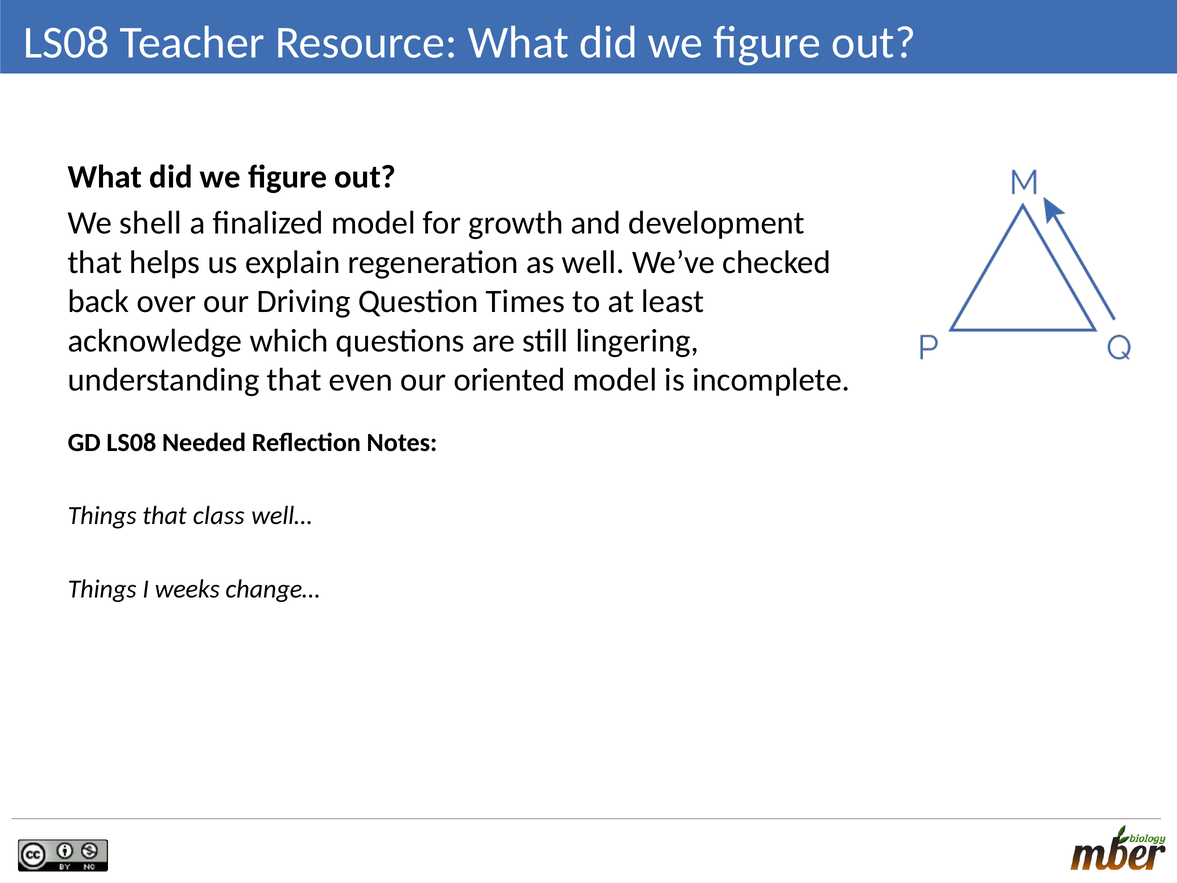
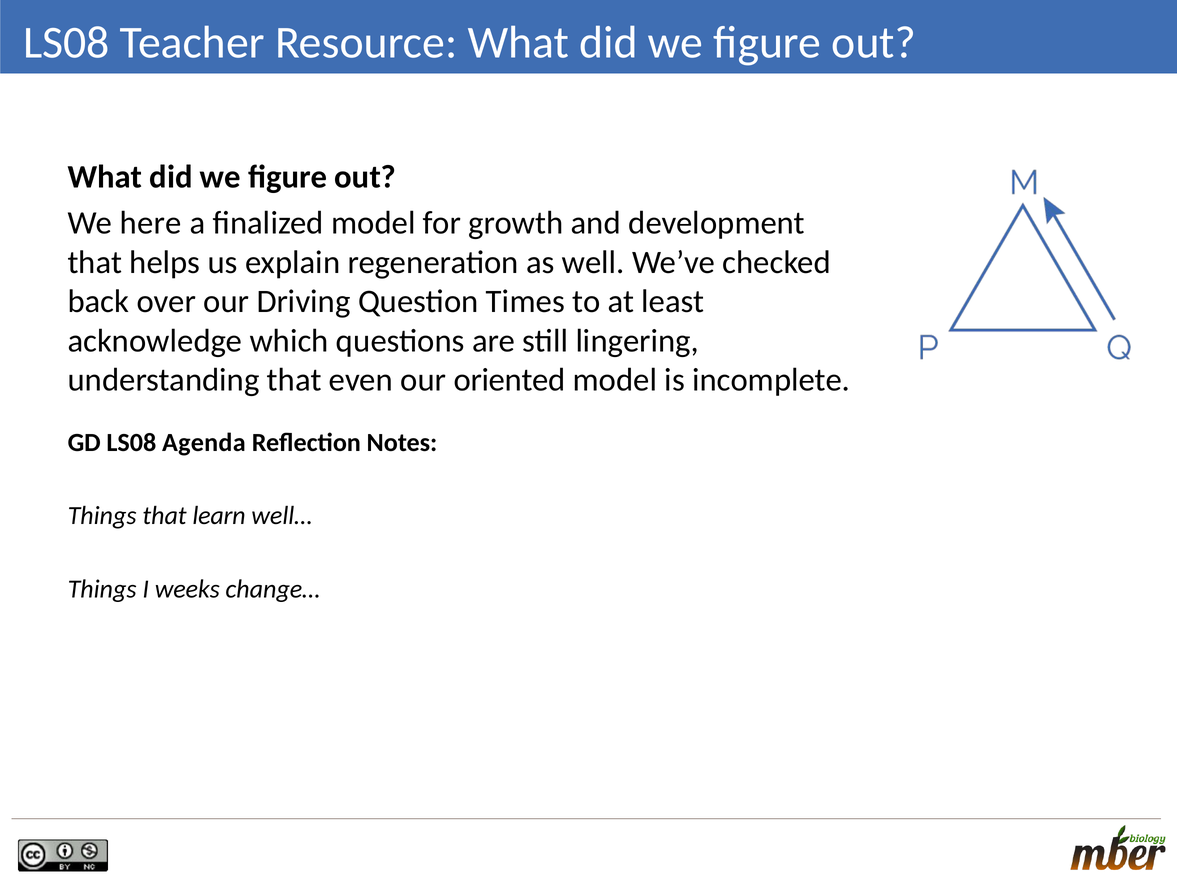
shell: shell -> here (151, 223)
Needed: Needed -> Agenda (204, 442)
class: class -> learn (219, 516)
